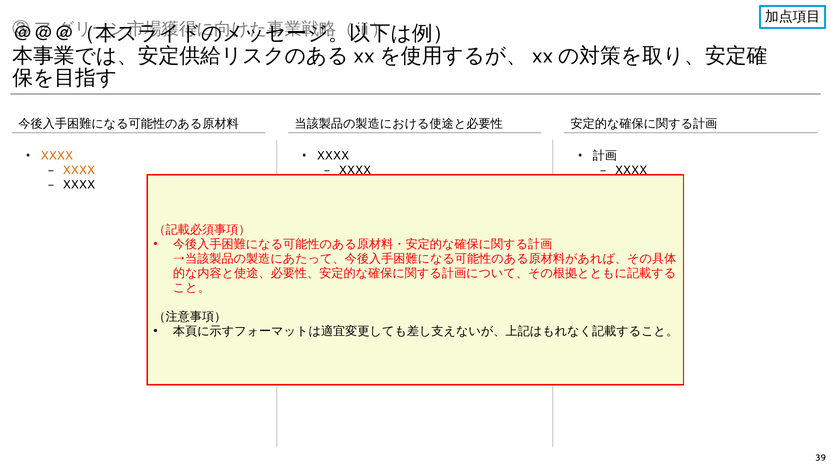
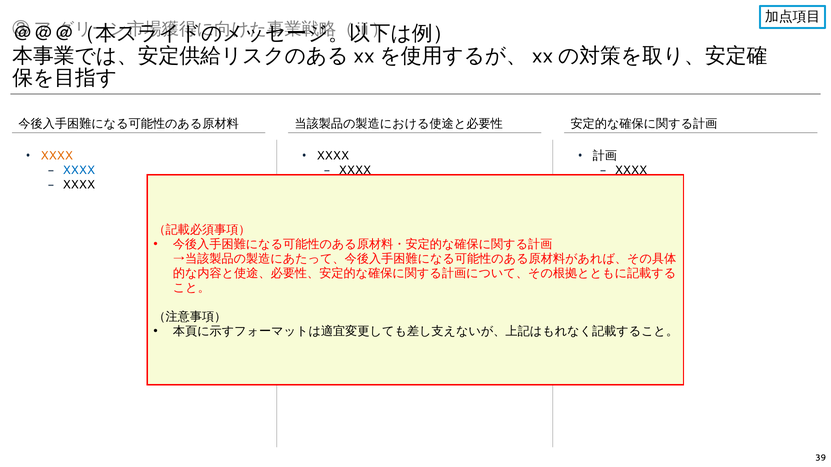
XXXX colour: orange -> blue (79, 171)
